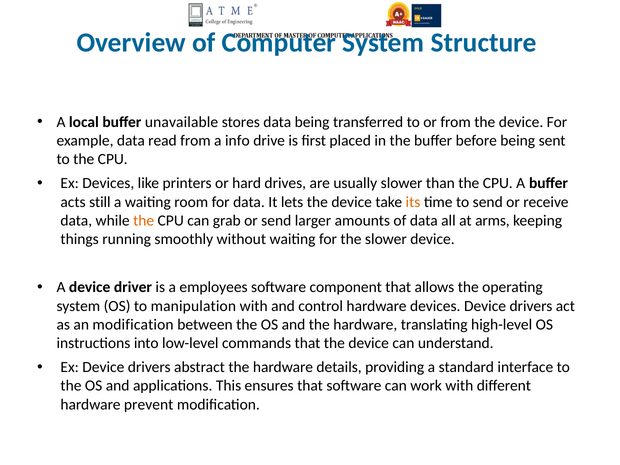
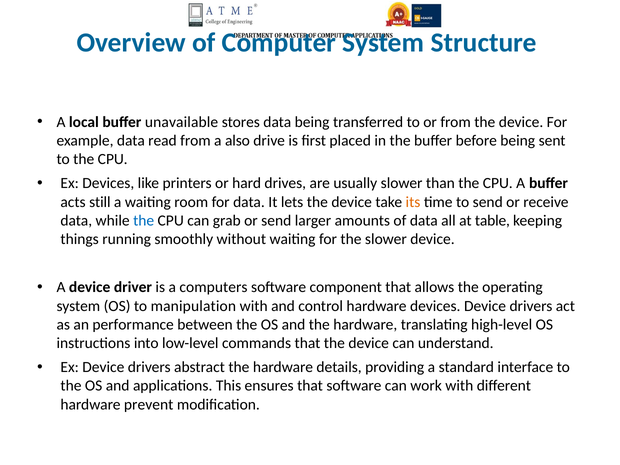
info: info -> also (237, 141)
the colour: orange -> blue (144, 221)
arms: arms -> table (492, 221)
employees: employees -> computers (214, 287)
an modification: modification -> performance (133, 325)
